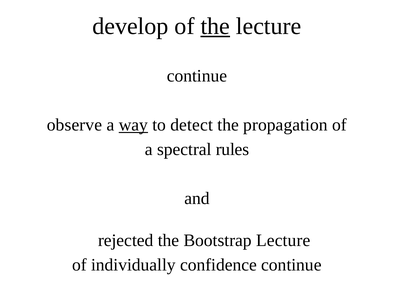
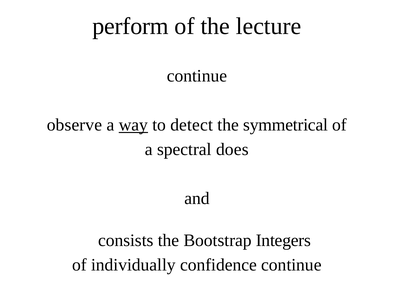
develop: develop -> perform (130, 26)
the underline: present -> none (215, 26)
propagation: propagation -> symmetrical (286, 125)
rules: rules -> does (232, 150)
rejected: rejected -> consists (126, 241)
Bootstrap Lecture: Lecture -> Integers (283, 241)
